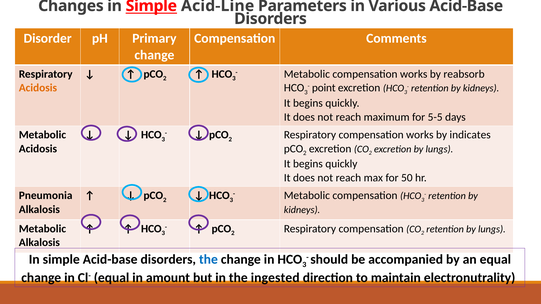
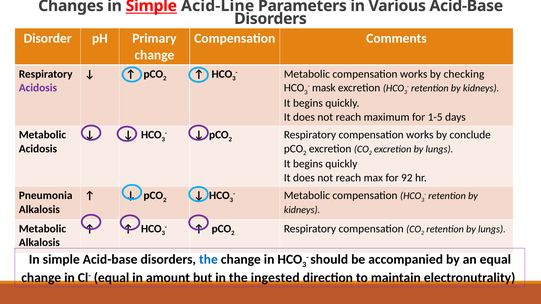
reabsorb: reabsorb -> checking (464, 74)
Acidosis colour: orange -> purple (38, 88)
point: point -> mask (324, 88)
5-5: 5-5 -> 1-5 (435, 117)
indicates: indicates -> conclude (470, 135)
50: 50 -> 92 (407, 178)
